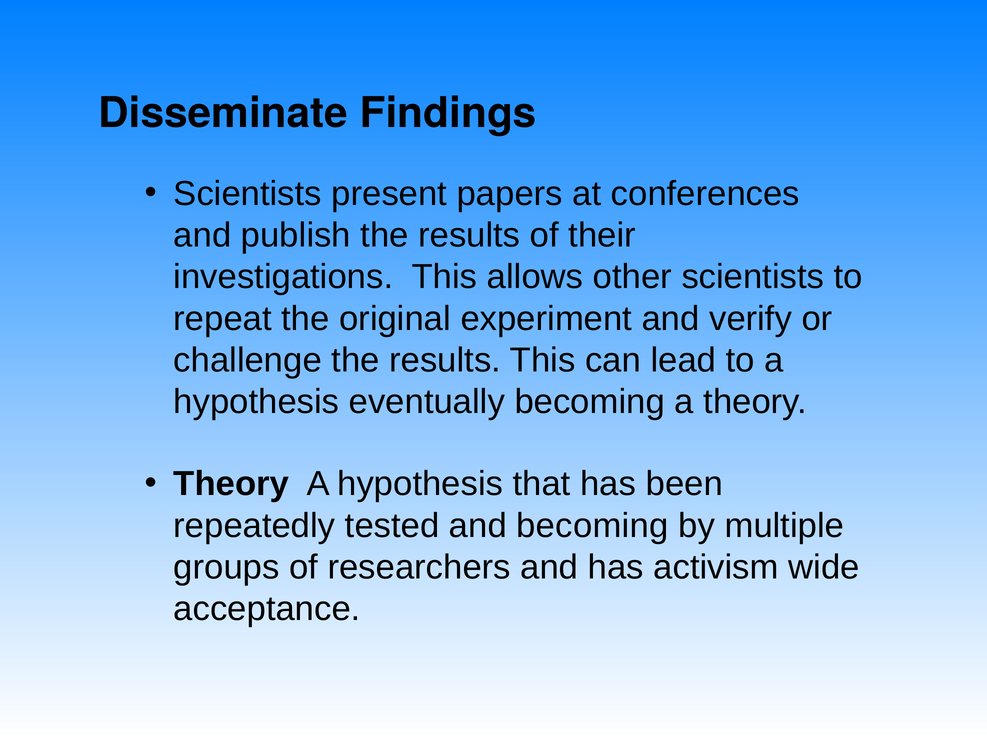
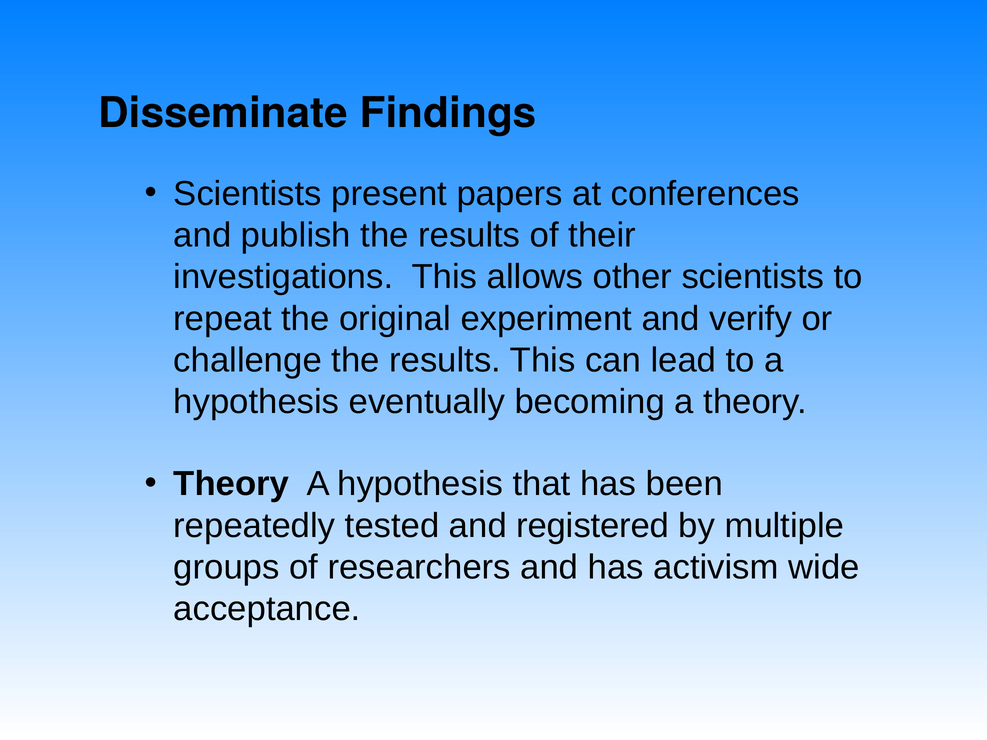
and becoming: becoming -> registered (593, 526)
